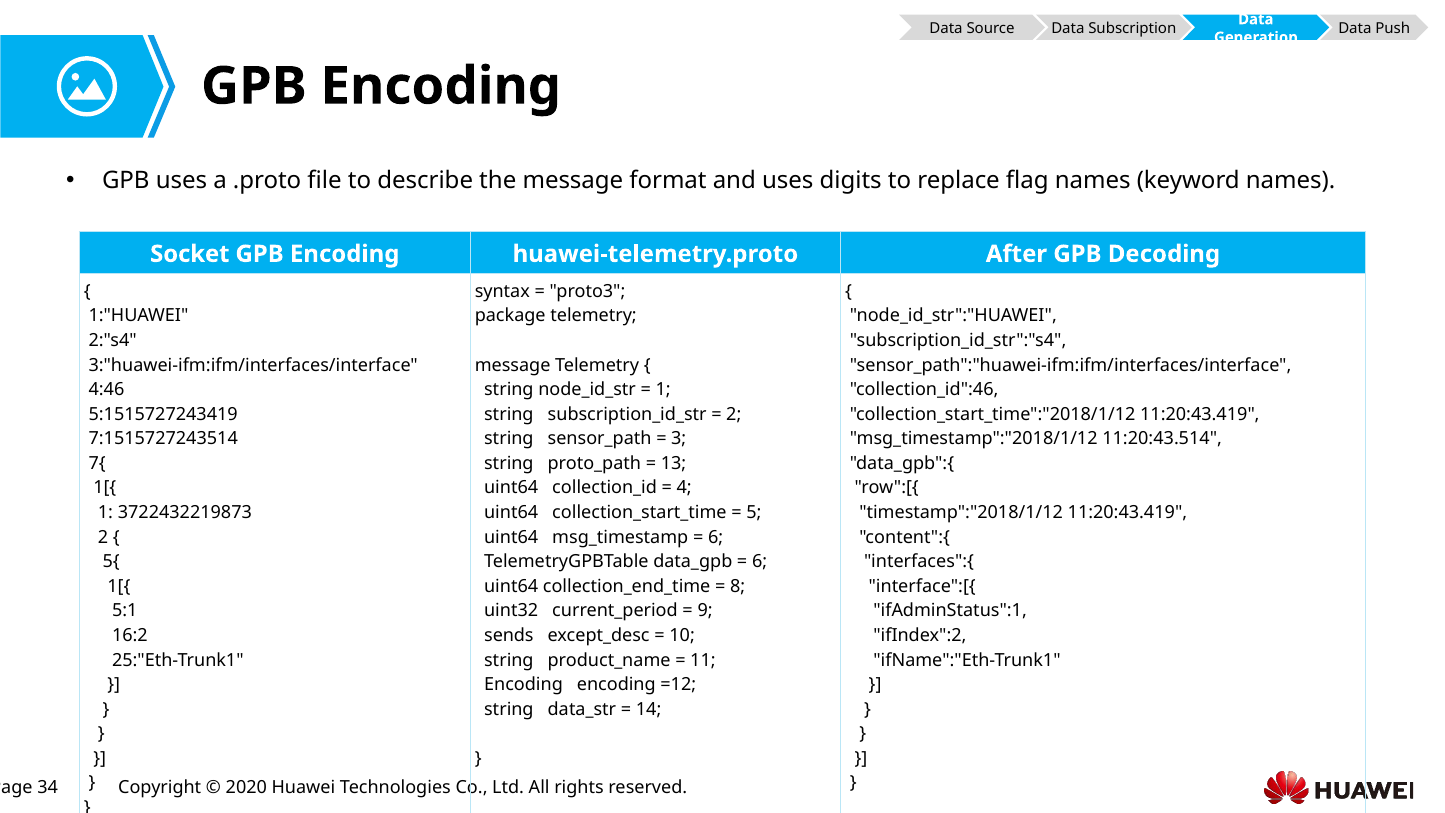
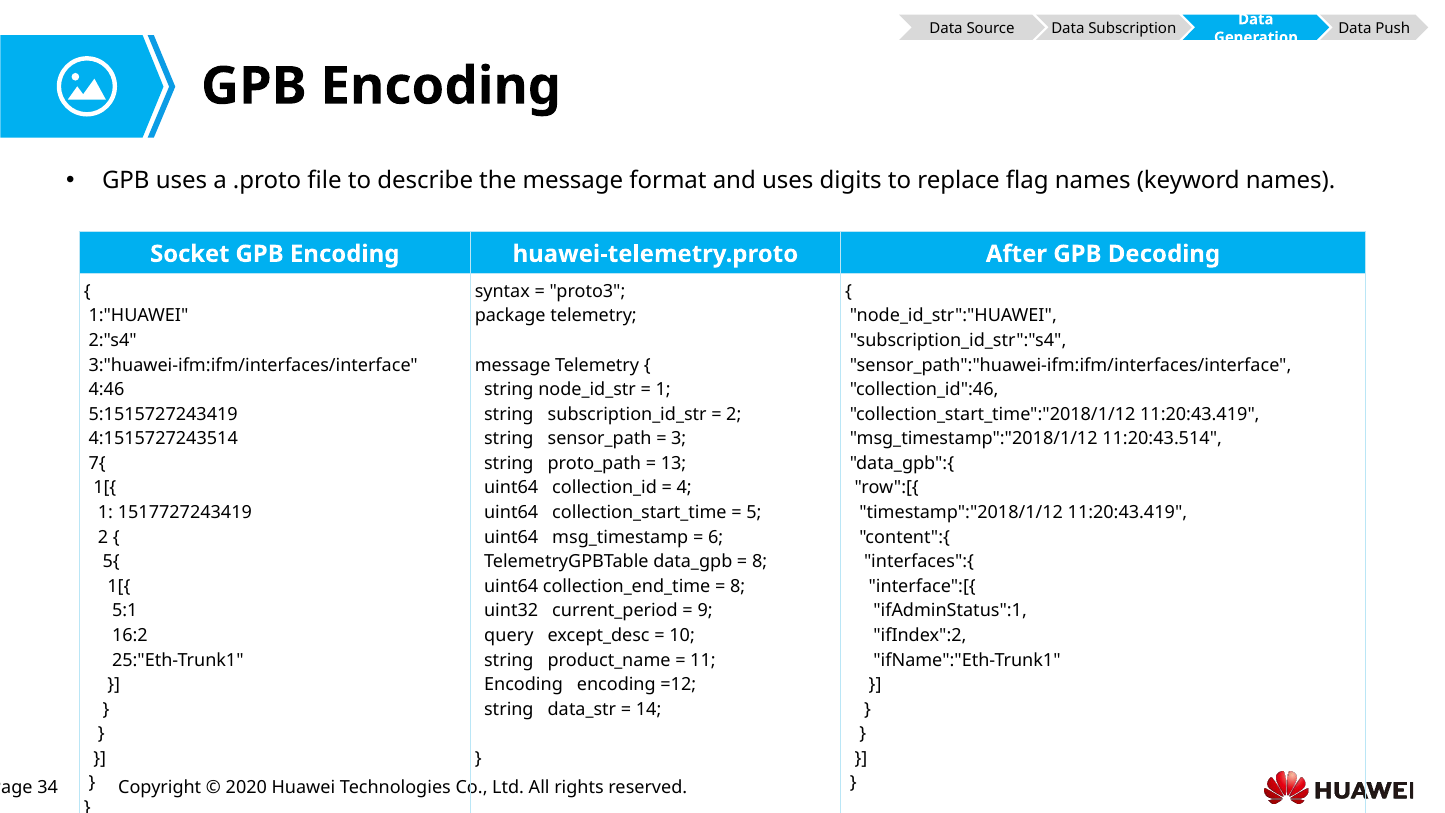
7:1515727243514: 7:1515727243514 -> 4:1515727243514 (163, 439)
3722432219873: 3722432219873 -> 1517727243419 (185, 512)
6: 6 -> 8 (760, 562)
sends: sends -> query (509, 635)
